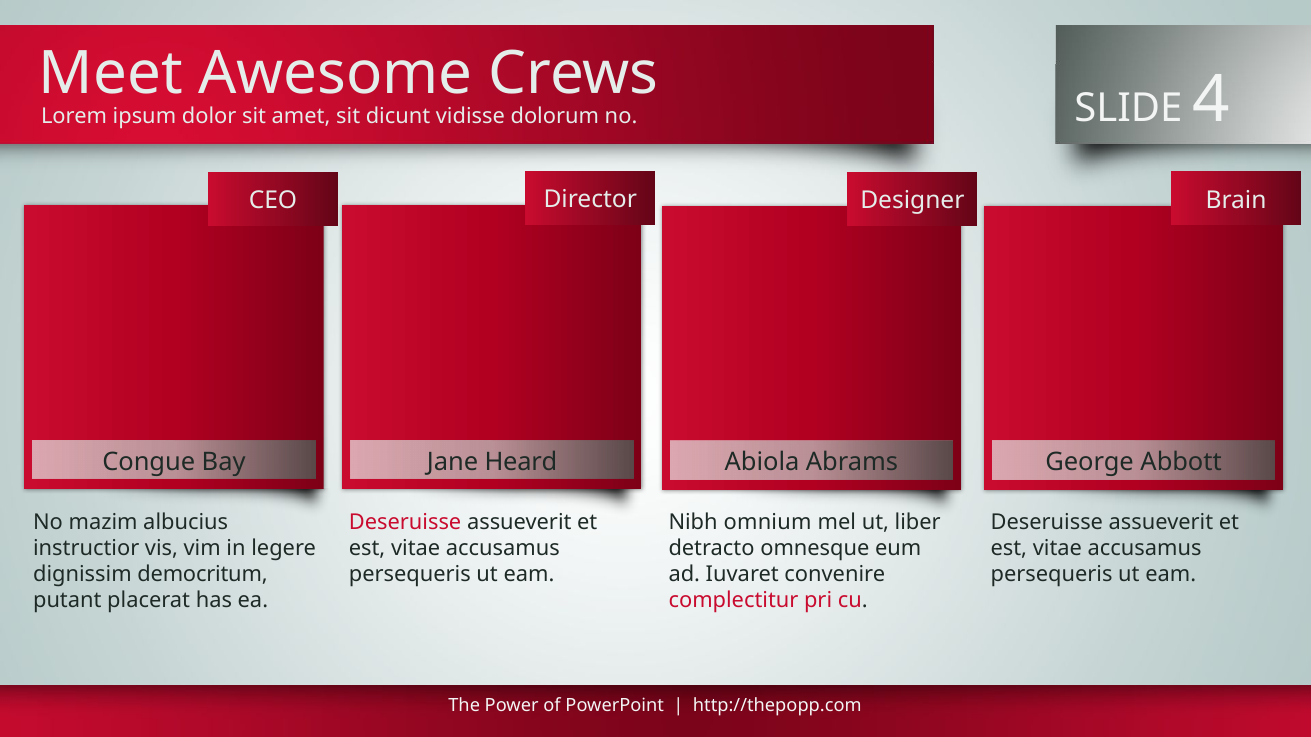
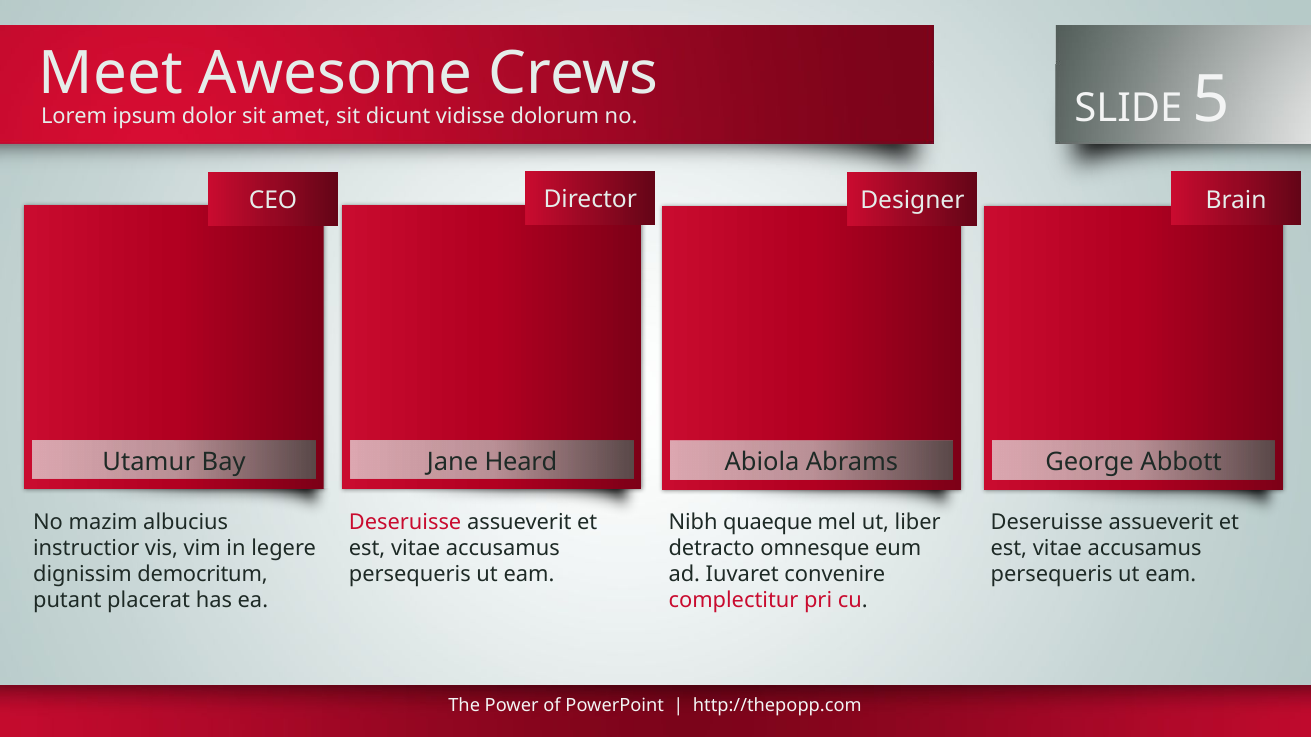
4: 4 -> 5 (1212, 100)
Congue: Congue -> Utamur (149, 462)
omnium: omnium -> quaeque (768, 522)
